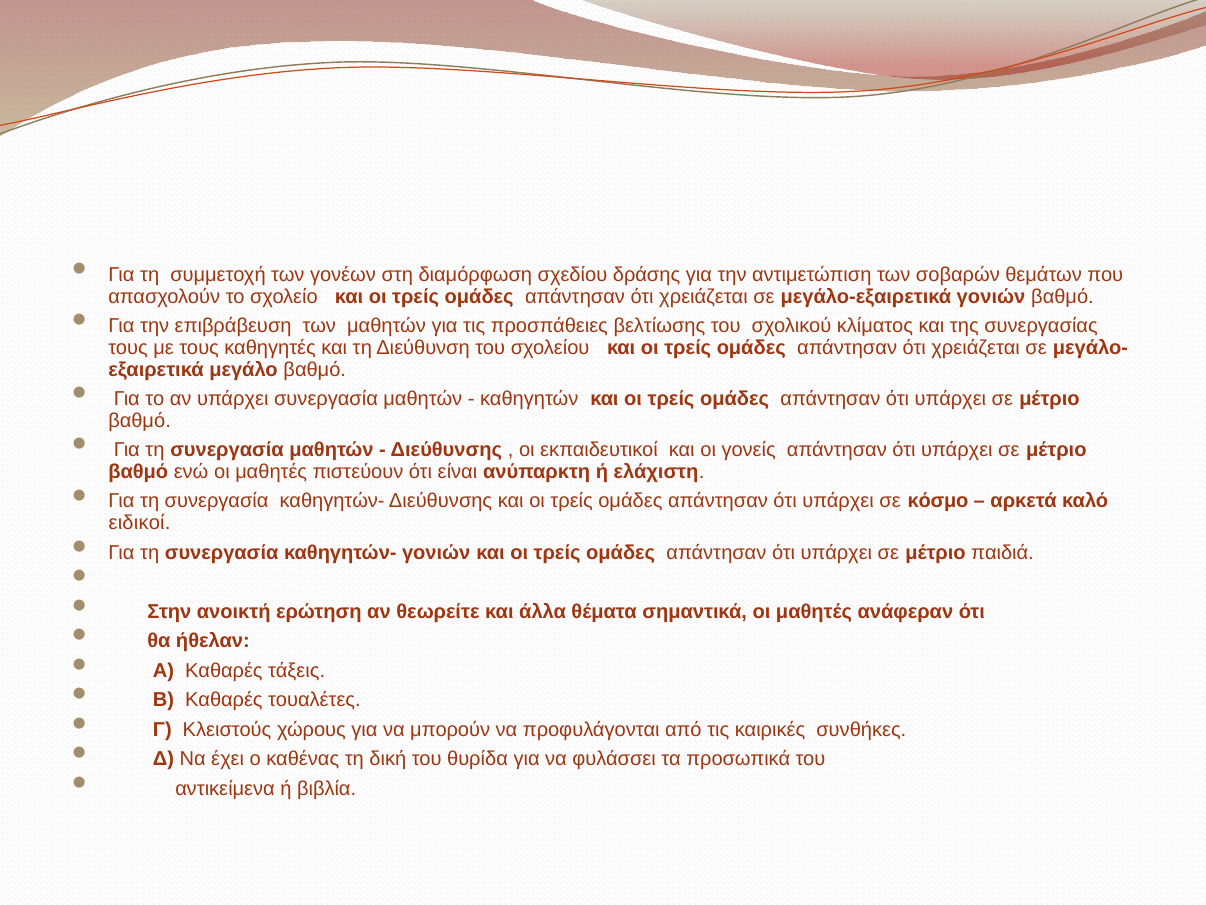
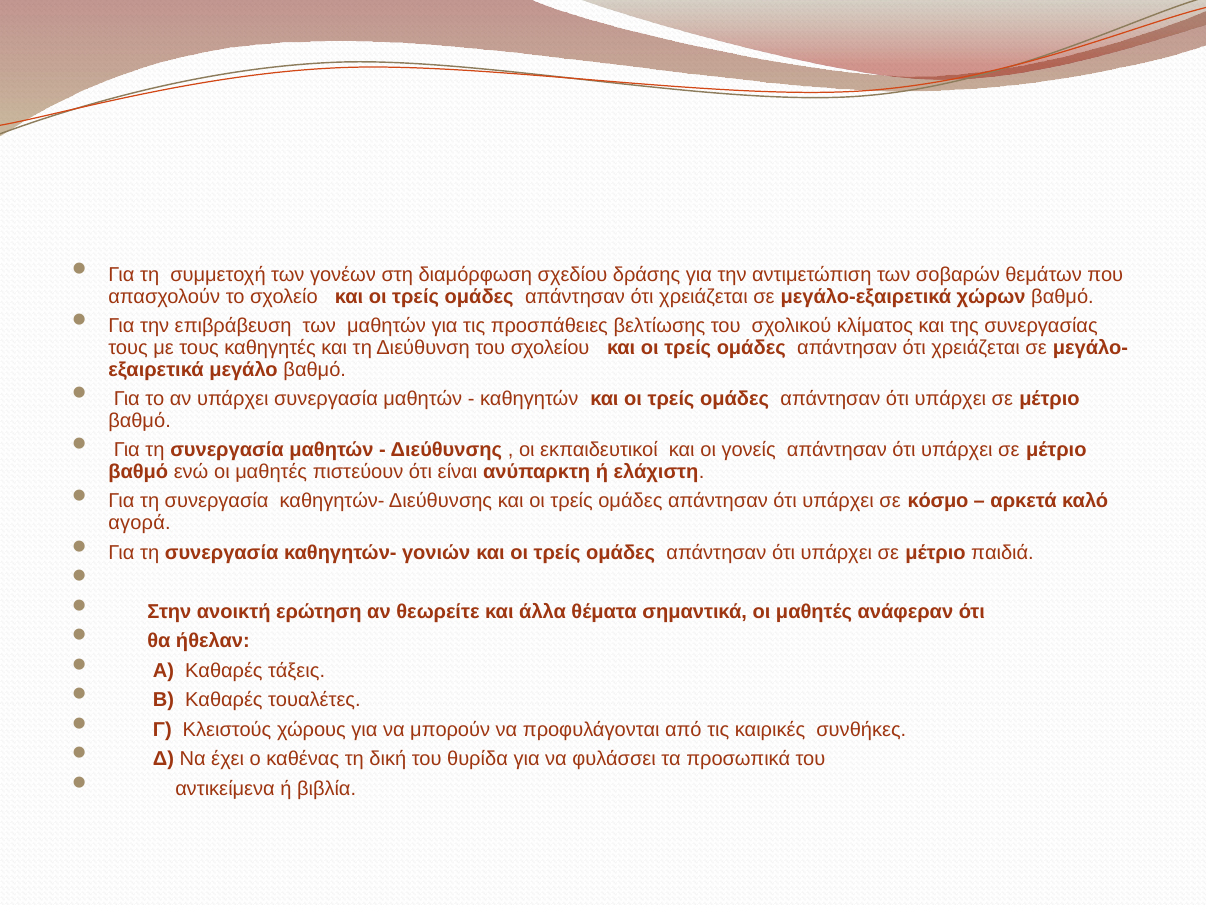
μεγάλο-εξαιρετικά γονιών: γονιών -> χώρων (991, 296)
ειδικοί: ειδικοί -> αγορά (140, 523)
